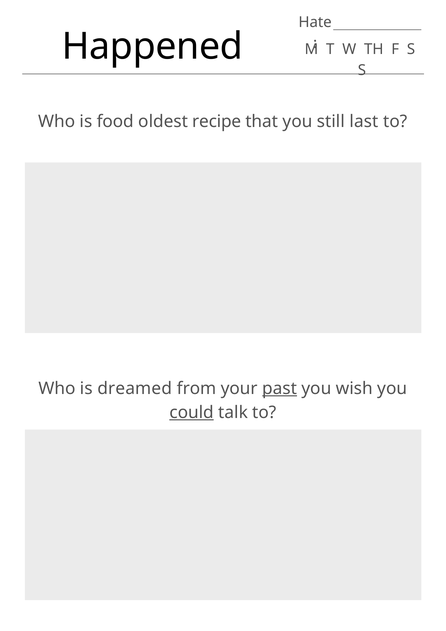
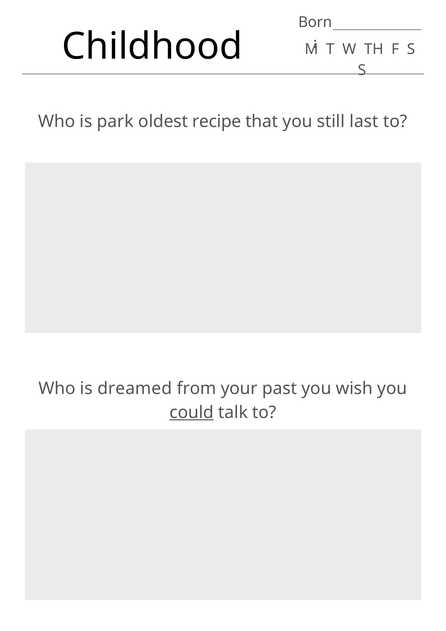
Hate: Hate -> Born (315, 22)
Happened: Happened -> Childhood (152, 47)
food: food -> park (115, 121)
past underline: present -> none (280, 388)
